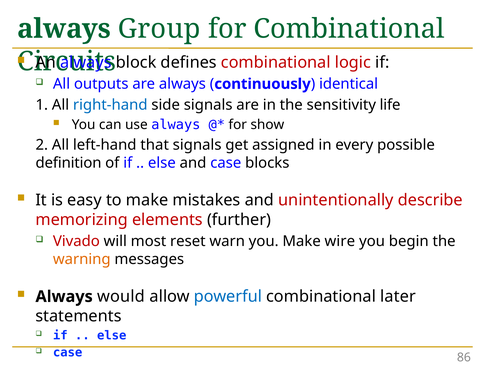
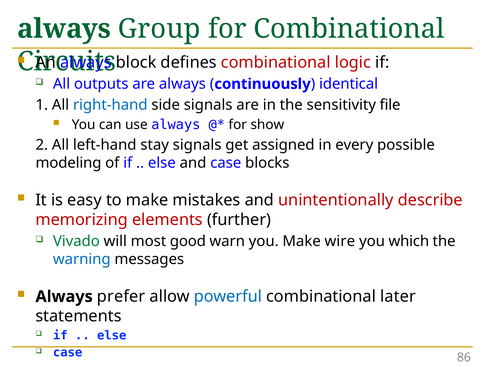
life: life -> file (390, 105)
that: that -> stay (155, 145)
definition: definition -> modeling (69, 163)
Vivado colour: red -> green (76, 241)
reset: reset -> good (188, 241)
begin: begin -> which (409, 241)
warning colour: orange -> blue (82, 259)
would: would -> prefer (121, 296)
